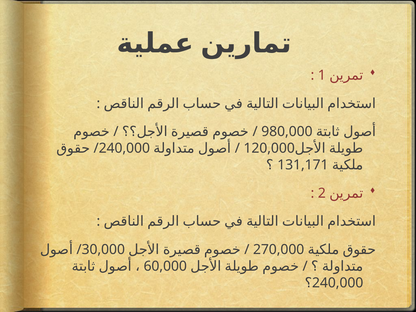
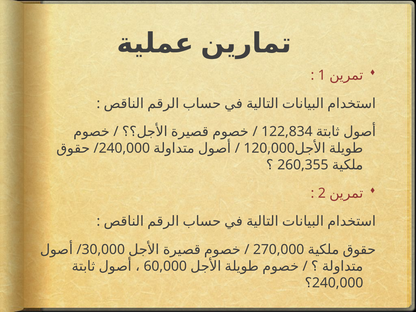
980,000: 980,000 -> 122,834 (287, 132)
131,171: 131,171 -> 260,355 (303, 165)
